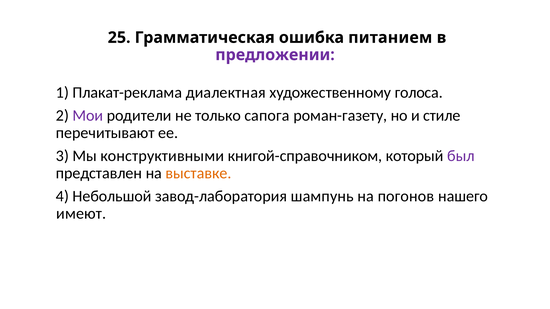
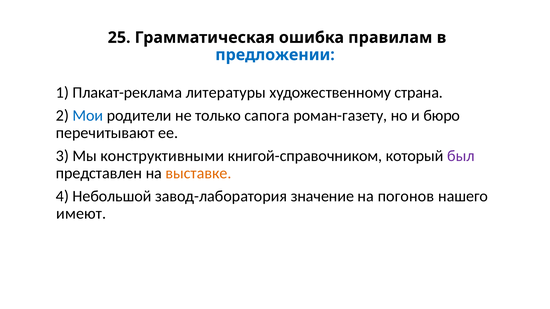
питанием: питанием -> правилам (390, 38)
предложении colour: purple -> blue (275, 55)
диалектная: диалектная -> литературы (226, 93)
голоса: голоса -> страна (419, 93)
Мои colour: purple -> blue (88, 116)
стиле: стиле -> бюро (442, 116)
шампунь: шампунь -> значение (322, 196)
